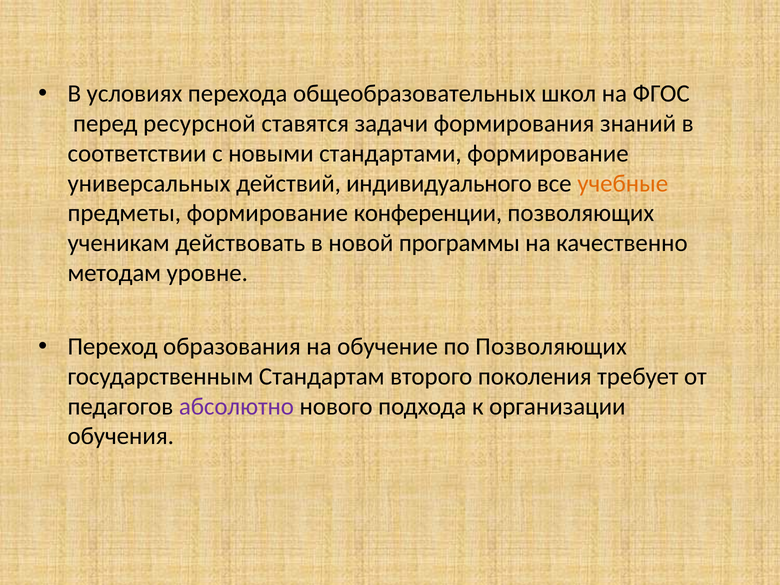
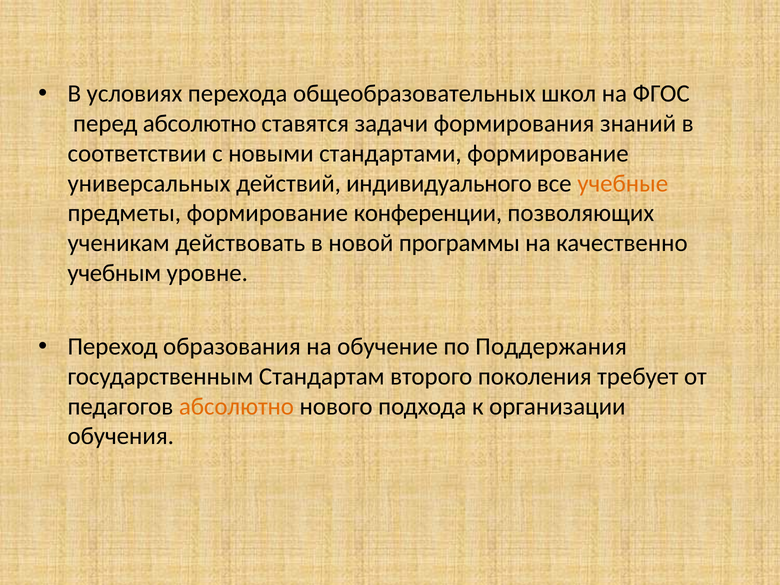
перед ресурсной: ресурсной -> абсолютно (200, 124)
методам: методам -> учебным (114, 273)
по Позволяющих: Позволяющих -> Поддержания (551, 347)
абсолютно colour: purple -> orange (236, 406)
